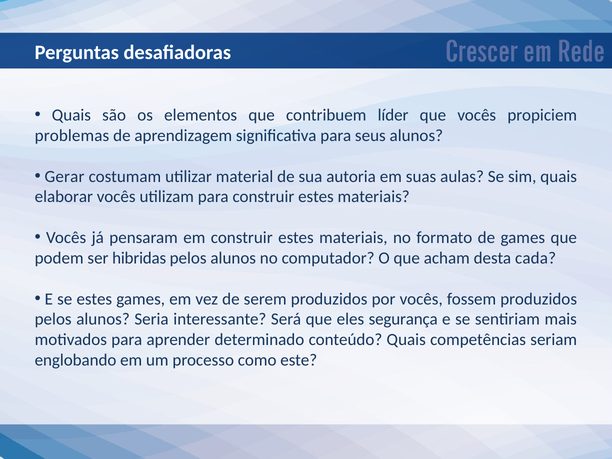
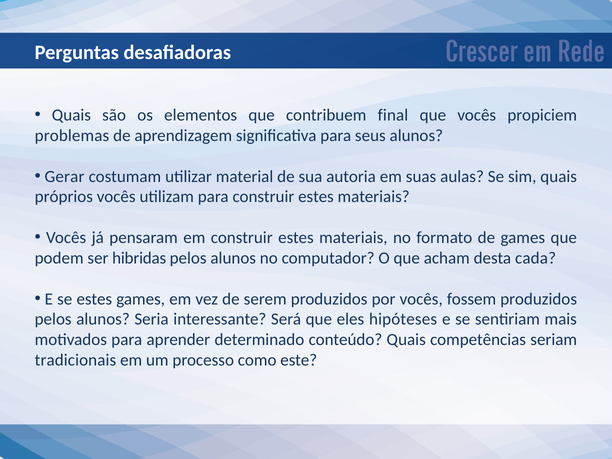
líder: líder -> final (393, 115)
elaborar: elaborar -> próprios (64, 197)
segurança: segurança -> hipóteses (403, 319)
englobando: englobando -> tradicionais (75, 360)
